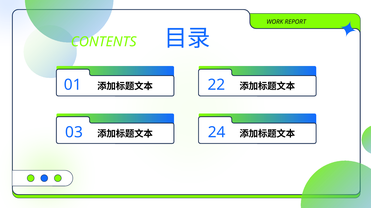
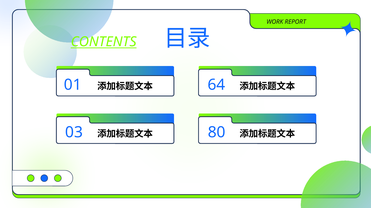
CONTENTS underline: none -> present (104, 42)
22: 22 -> 64 (216, 85)
24: 24 -> 80 (217, 133)
